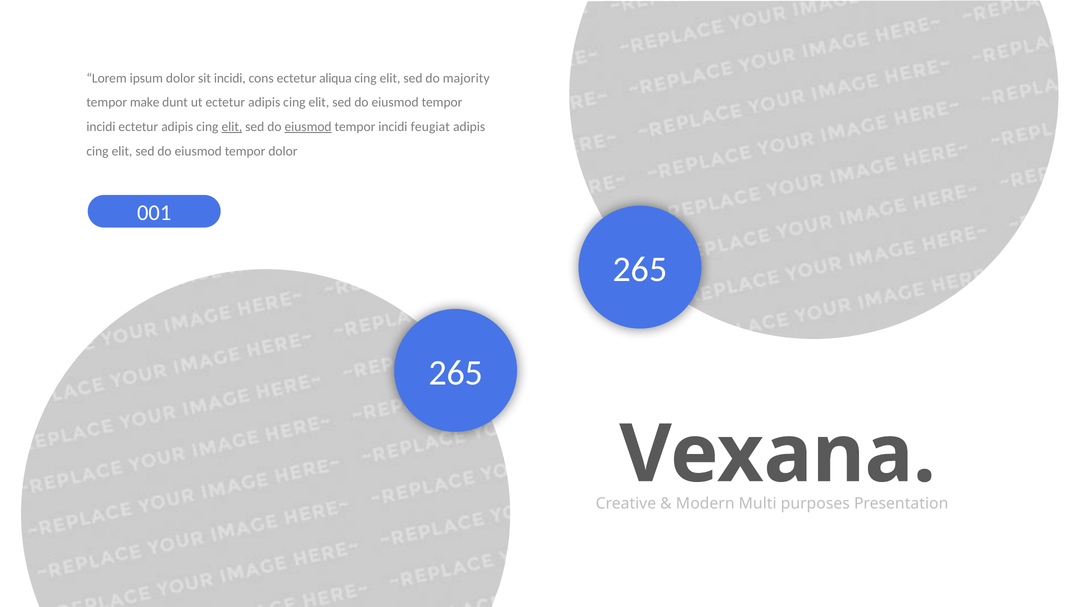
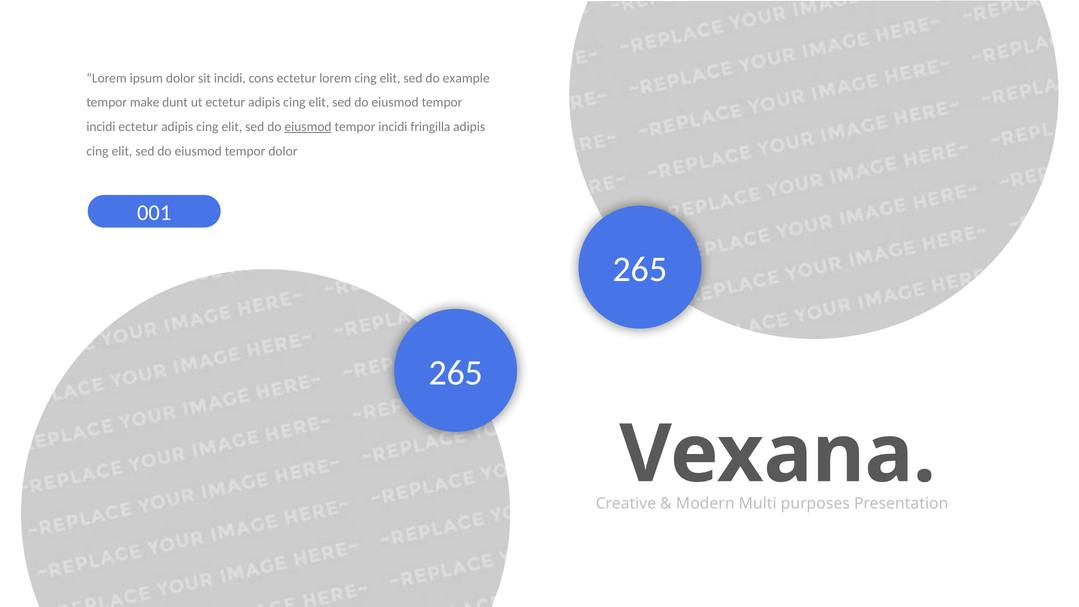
ectetur aliqua: aliqua -> lorem (335, 78)
majority: majority -> example (466, 78)
elit underline: present -> none (232, 127)
feugiat: feugiat -> fringilla (430, 127)
